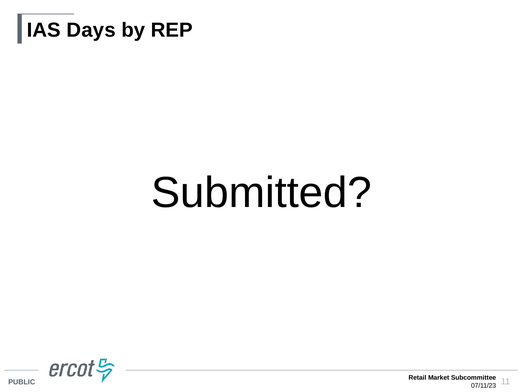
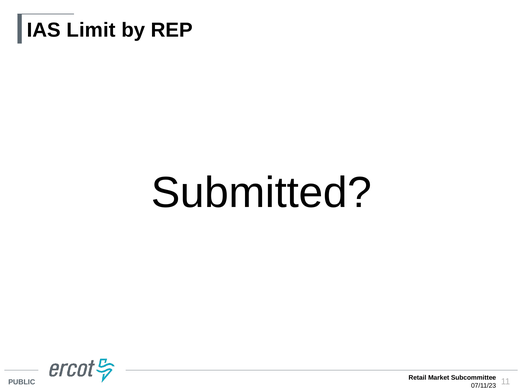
Days: Days -> Limit (91, 30)
